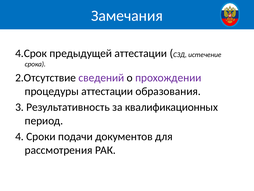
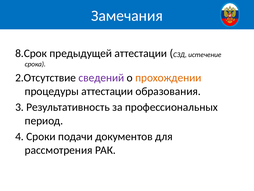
4.Срок: 4.Срок -> 8.Срок (31, 53)
прохождении colour: purple -> orange (168, 78)
квалификационных: квалификационных -> профессиональных (171, 107)
